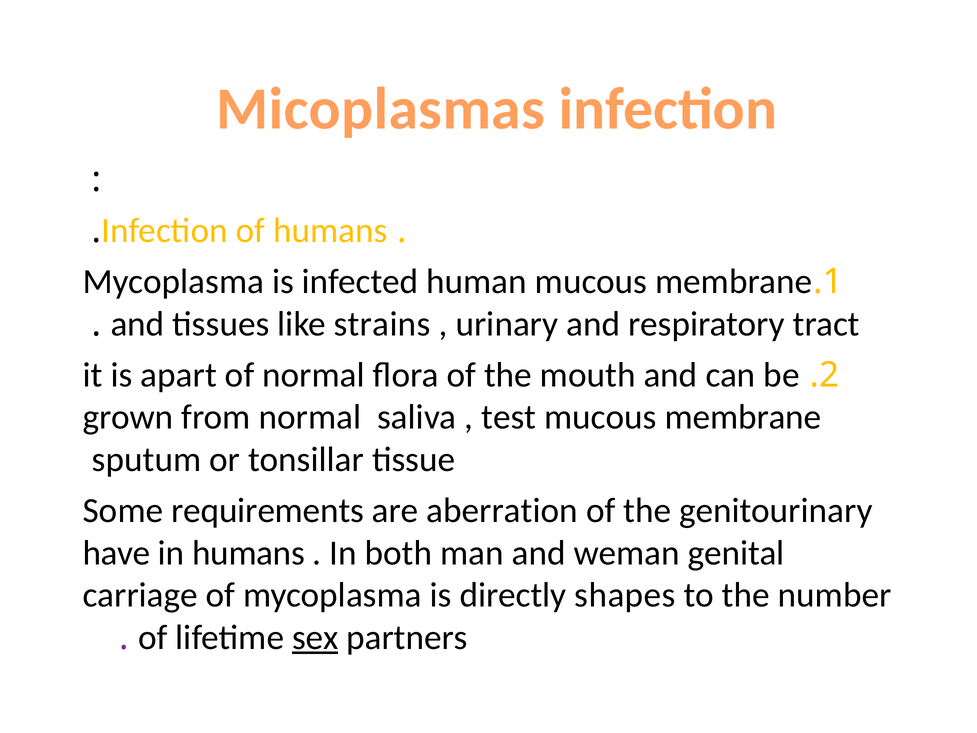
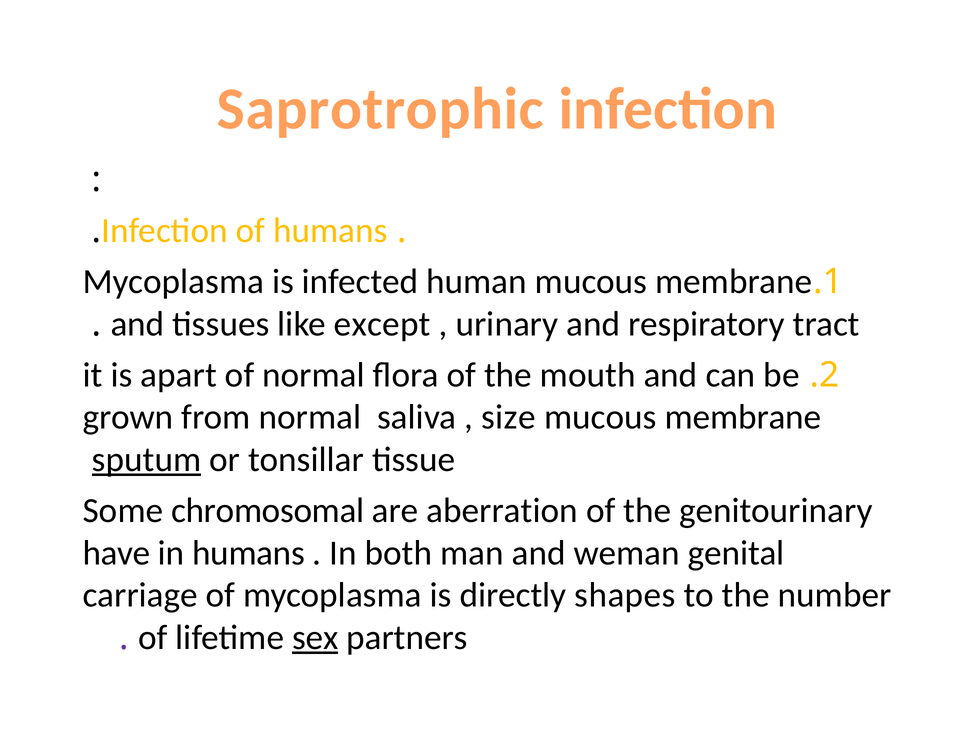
Micoplasmas: Micoplasmas -> Saprotrophic (380, 109)
strains: strains -> except (382, 324)
test: test -> size (509, 417)
sputum underline: none -> present (147, 459)
requirements: requirements -> chromosomal (268, 510)
